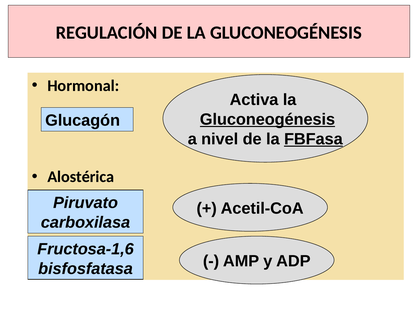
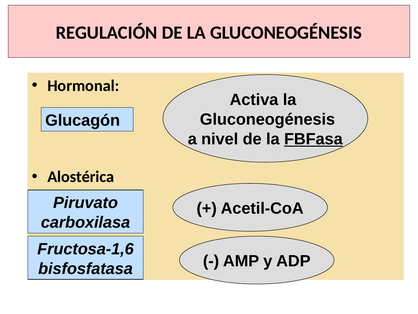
Gluconeogénesis underline: present -> none (268, 119)
